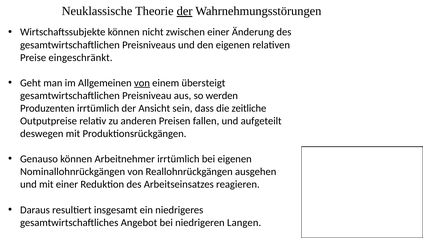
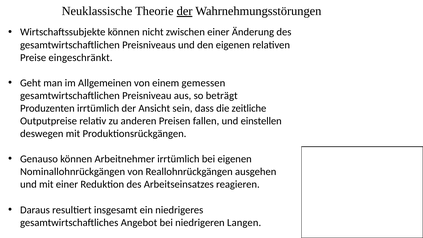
von underline: present -> none (142, 83)
übersteigt: übersteigt -> gemessen (203, 83)
werden: werden -> beträgt (222, 96)
aufgeteilt: aufgeteilt -> einstellen (261, 121)
